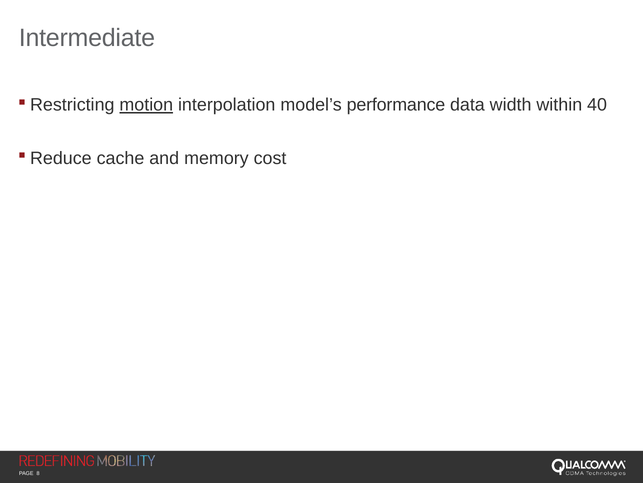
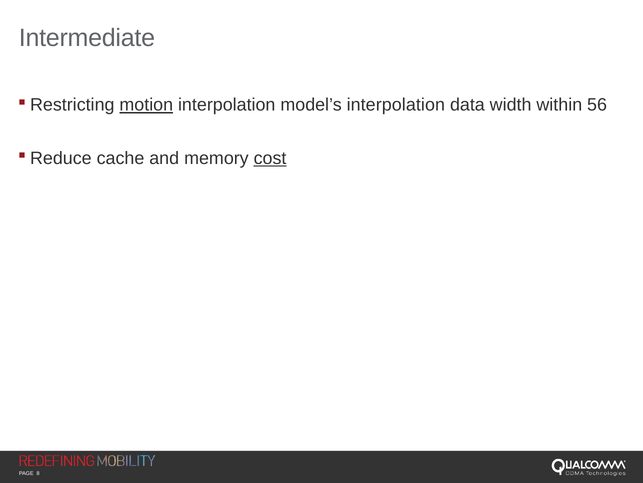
model’s performance: performance -> interpolation (396, 105)
40: 40 -> 56 (597, 105)
cost underline: none -> present (270, 158)
